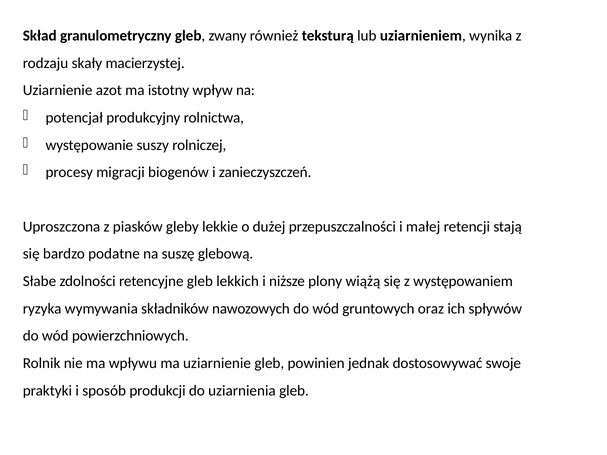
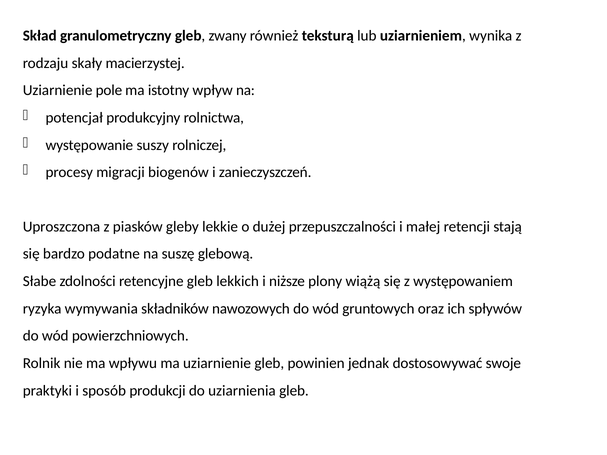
azot: azot -> pole (109, 91)
